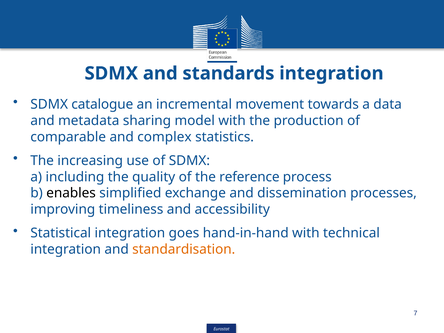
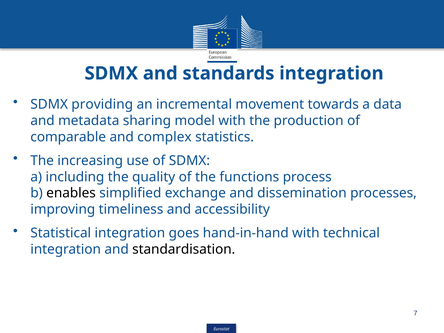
catalogue: catalogue -> providing (102, 104)
reference: reference -> functions (249, 177)
standardisation colour: orange -> black (184, 249)
